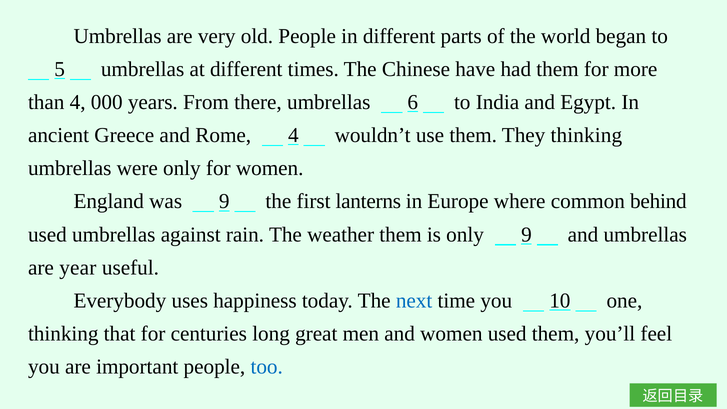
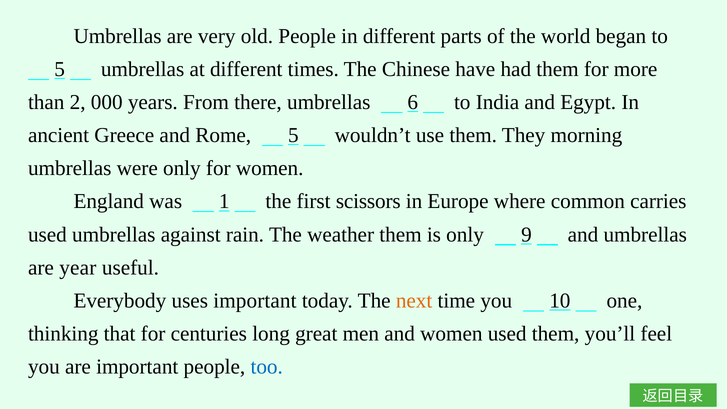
than 4: 4 -> 2 (78, 102)
Rome 4: 4 -> 5 (293, 135)
They thinking: thinking -> morning (586, 135)
was 9: 9 -> 1 (224, 201)
lanterns: lanterns -> scissors (368, 201)
behind: behind -> carries (658, 201)
uses happiness: happiness -> important (255, 301)
next colour: blue -> orange (414, 301)
